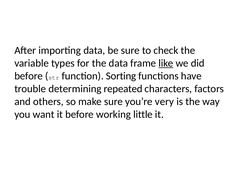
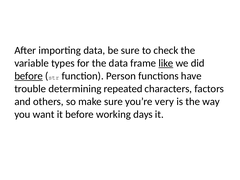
before underline: none -> present (29, 76)
Sorting: Sorting -> Person (121, 76)
little: little -> days (143, 114)
